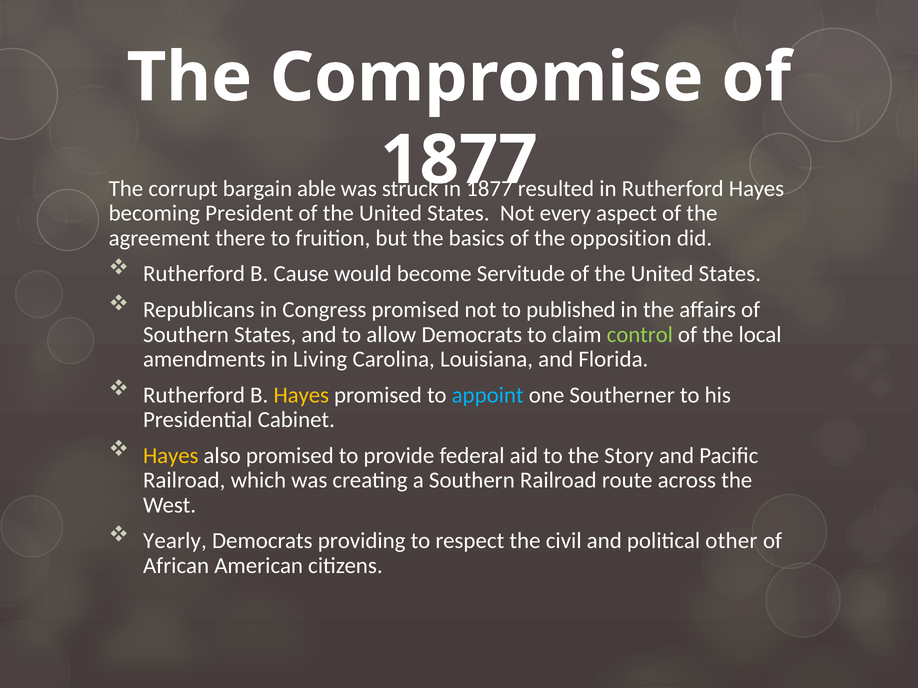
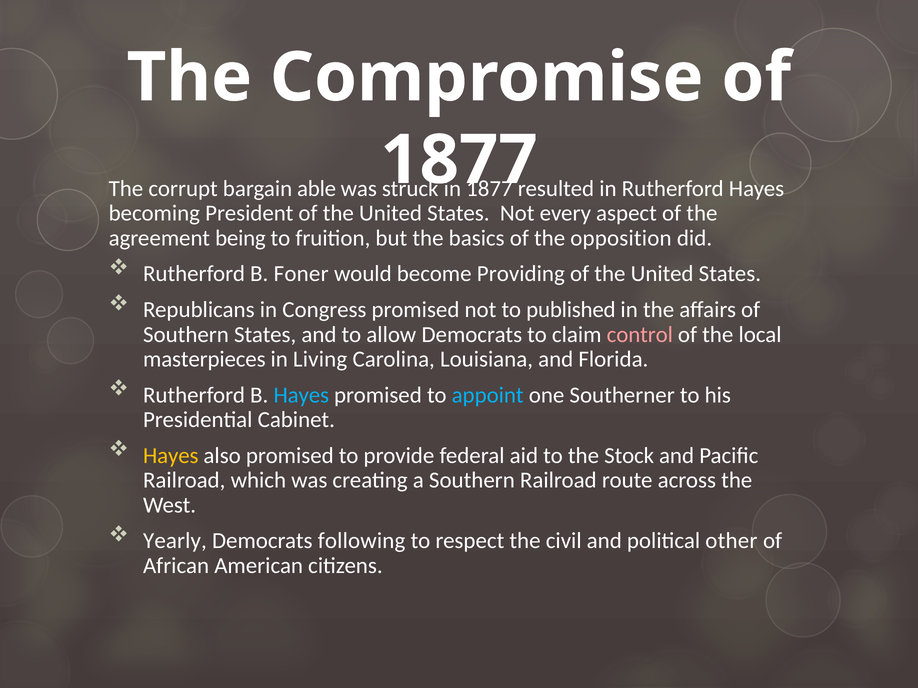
there: there -> being (240, 238)
Cause: Cause -> Foner (301, 274)
Servitude: Servitude -> Providing (521, 274)
control colour: light green -> pink (640, 335)
amendments: amendments -> masterpieces (204, 359)
Hayes colour: yellow -> light blue (301, 395)
Story: Story -> Stock (629, 456)
providing: providing -> following (362, 541)
